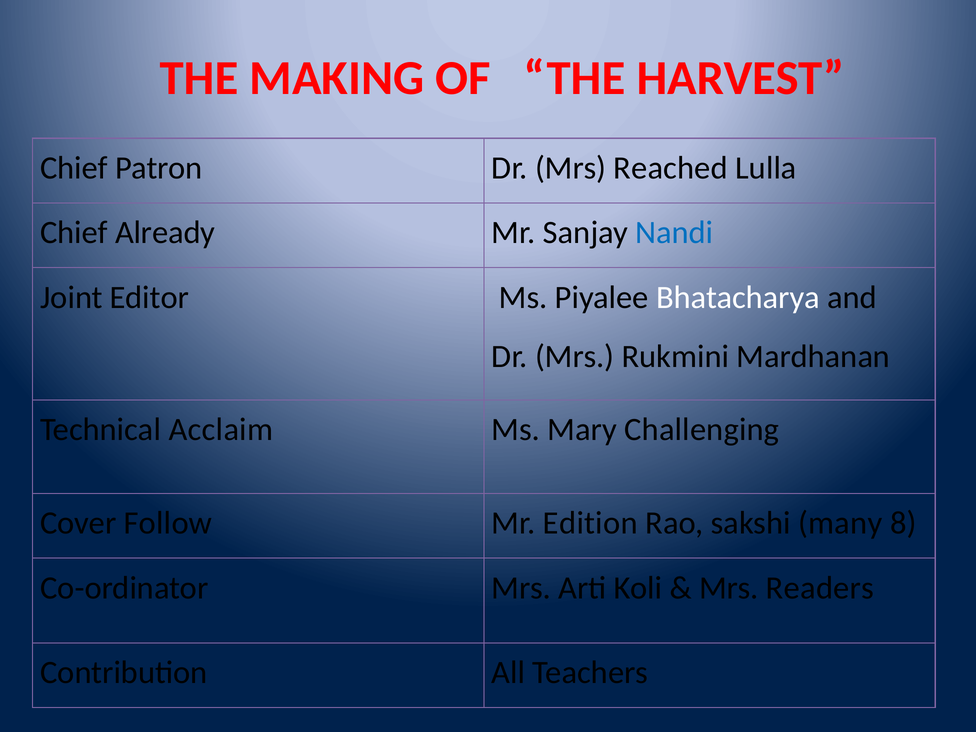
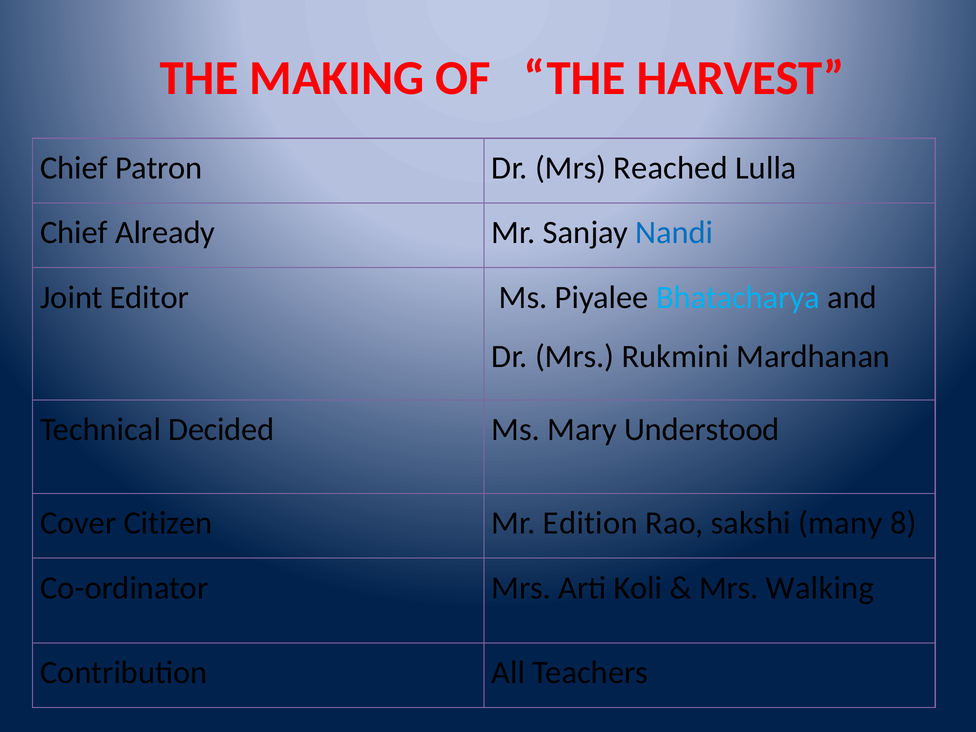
Bhatacharya colour: white -> light blue (738, 297)
Acclaim: Acclaim -> Decided (221, 430)
Challenging: Challenging -> Understood (702, 430)
Follow: Follow -> Citizen (168, 523)
Readers: Readers -> Walking (820, 588)
